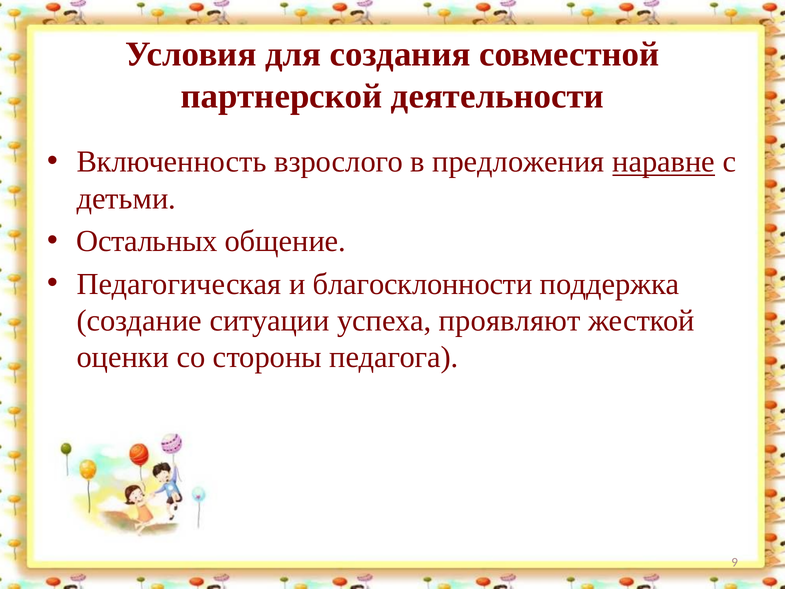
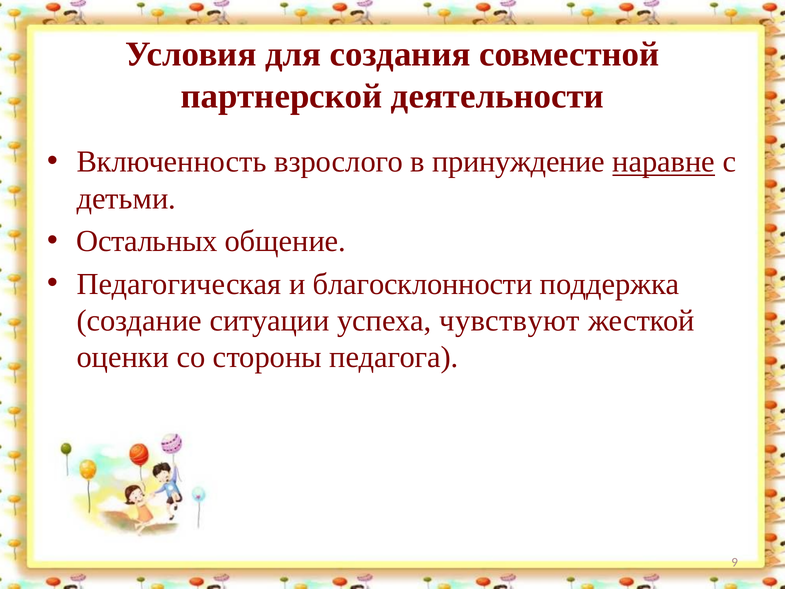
предложения: предложения -> принуждение (519, 162)
проявляют: проявляют -> чувствуют (510, 321)
